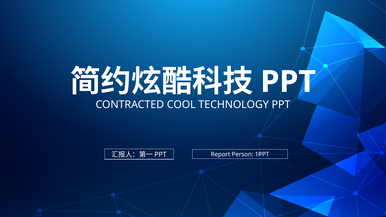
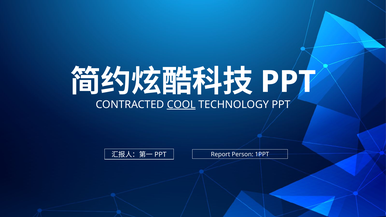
COOL underline: none -> present (181, 105)
